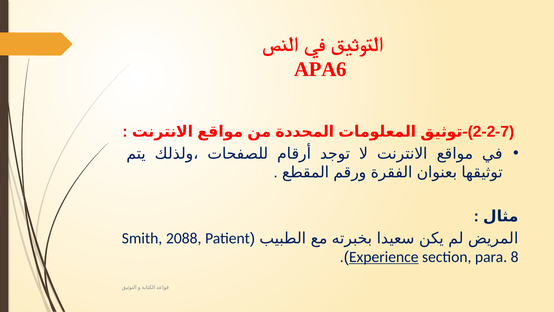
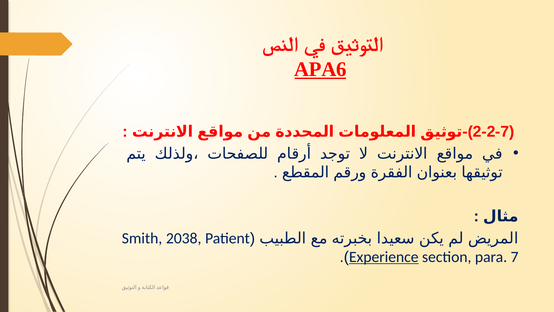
APA6 underline: none -> present (320, 69)
2088: 2088 -> 2038 (184, 238)
8: 8 -> 7 (515, 257)
